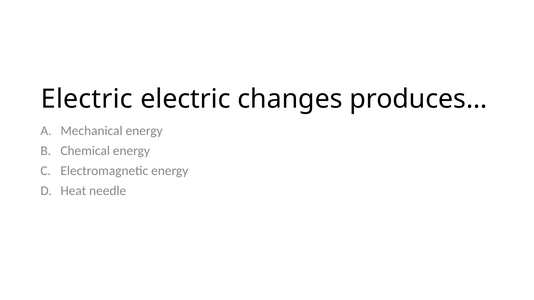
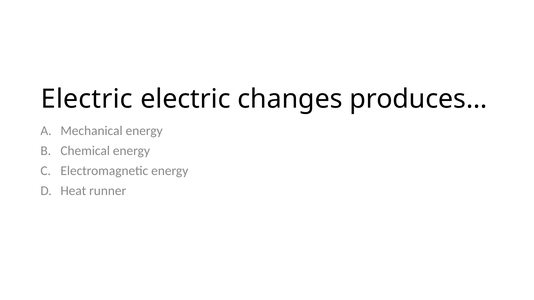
needle: needle -> runner (108, 191)
